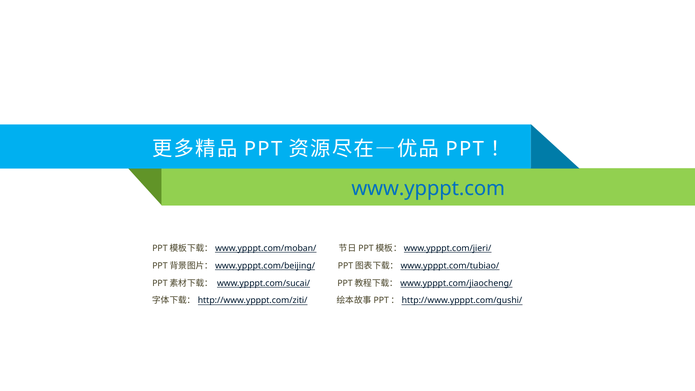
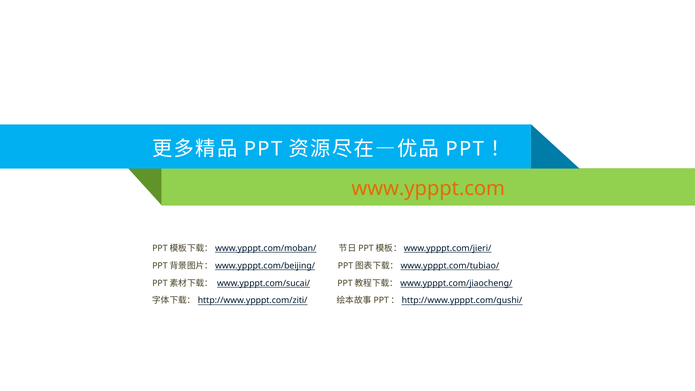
www.ypppt.com colour: blue -> orange (428, 188)
